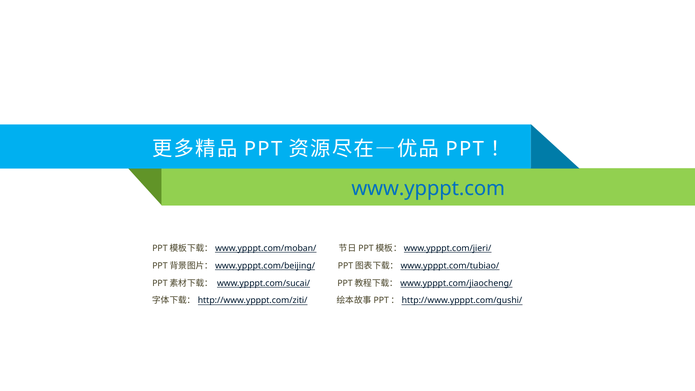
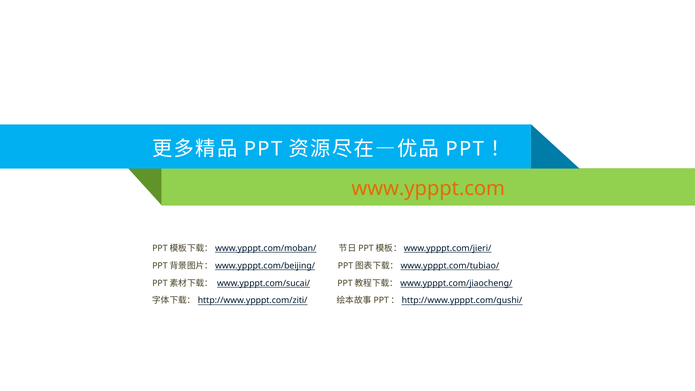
www.ypppt.com colour: blue -> orange (428, 188)
